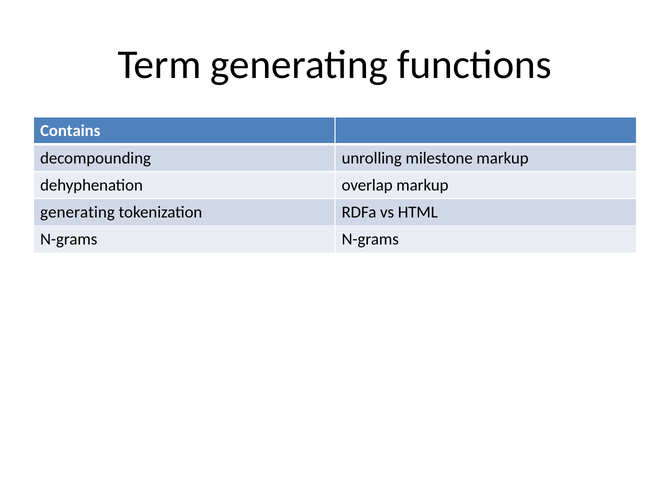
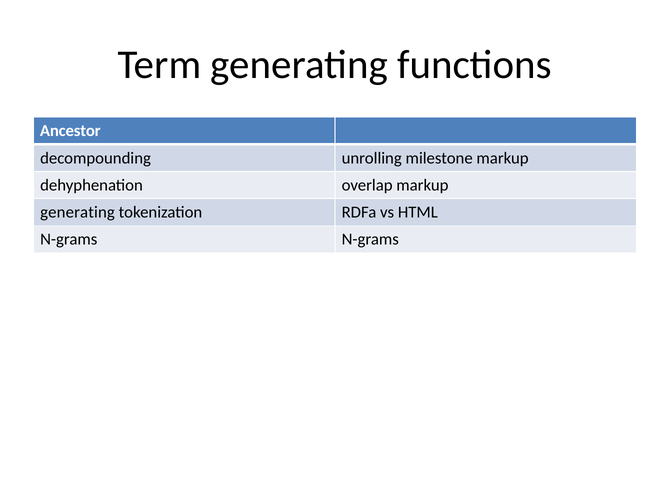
Contains: Contains -> Ancestor (70, 131)
